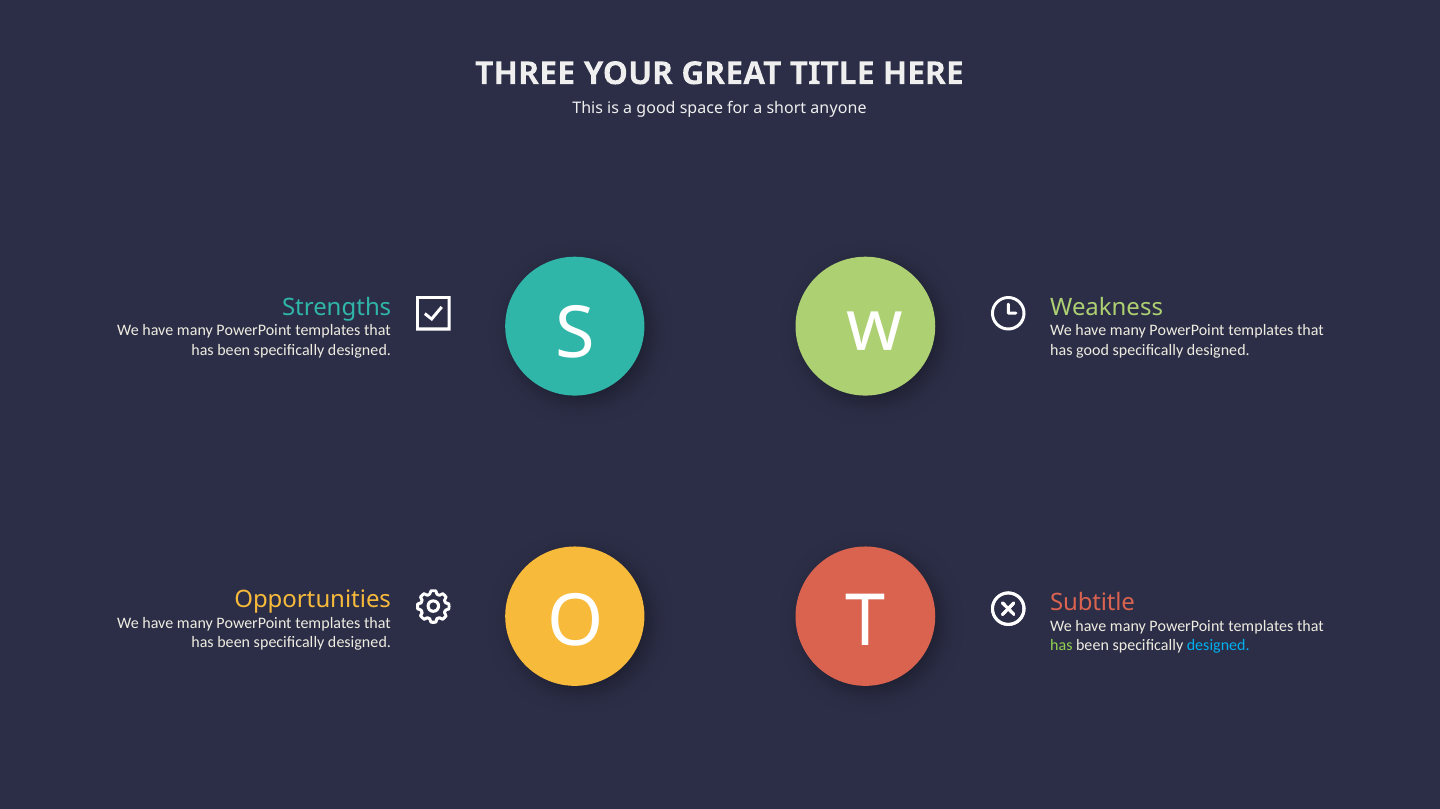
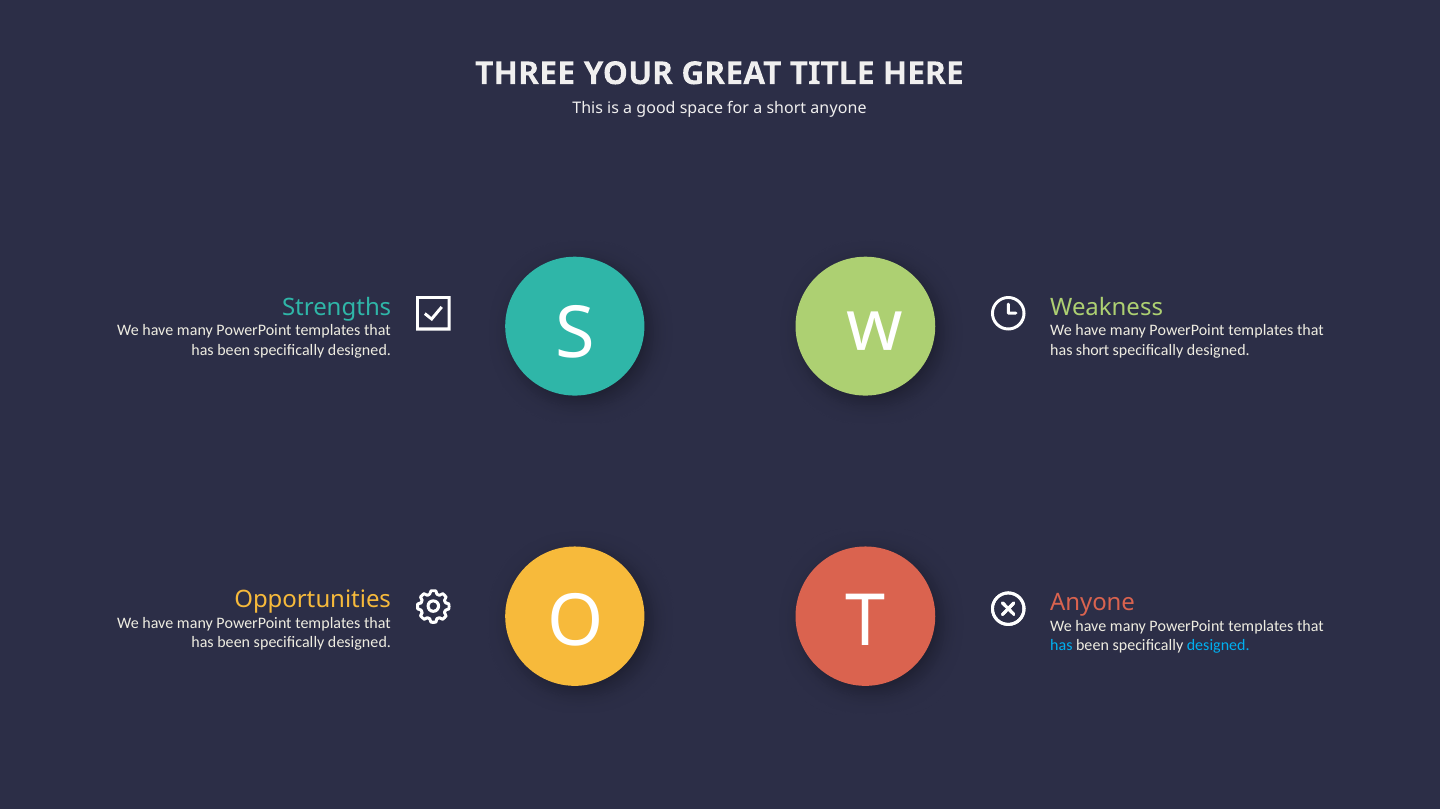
has good: good -> short (1093, 350)
Subtitle: Subtitle -> Anyone (1093, 604)
has colour: light green -> light blue (1061, 646)
